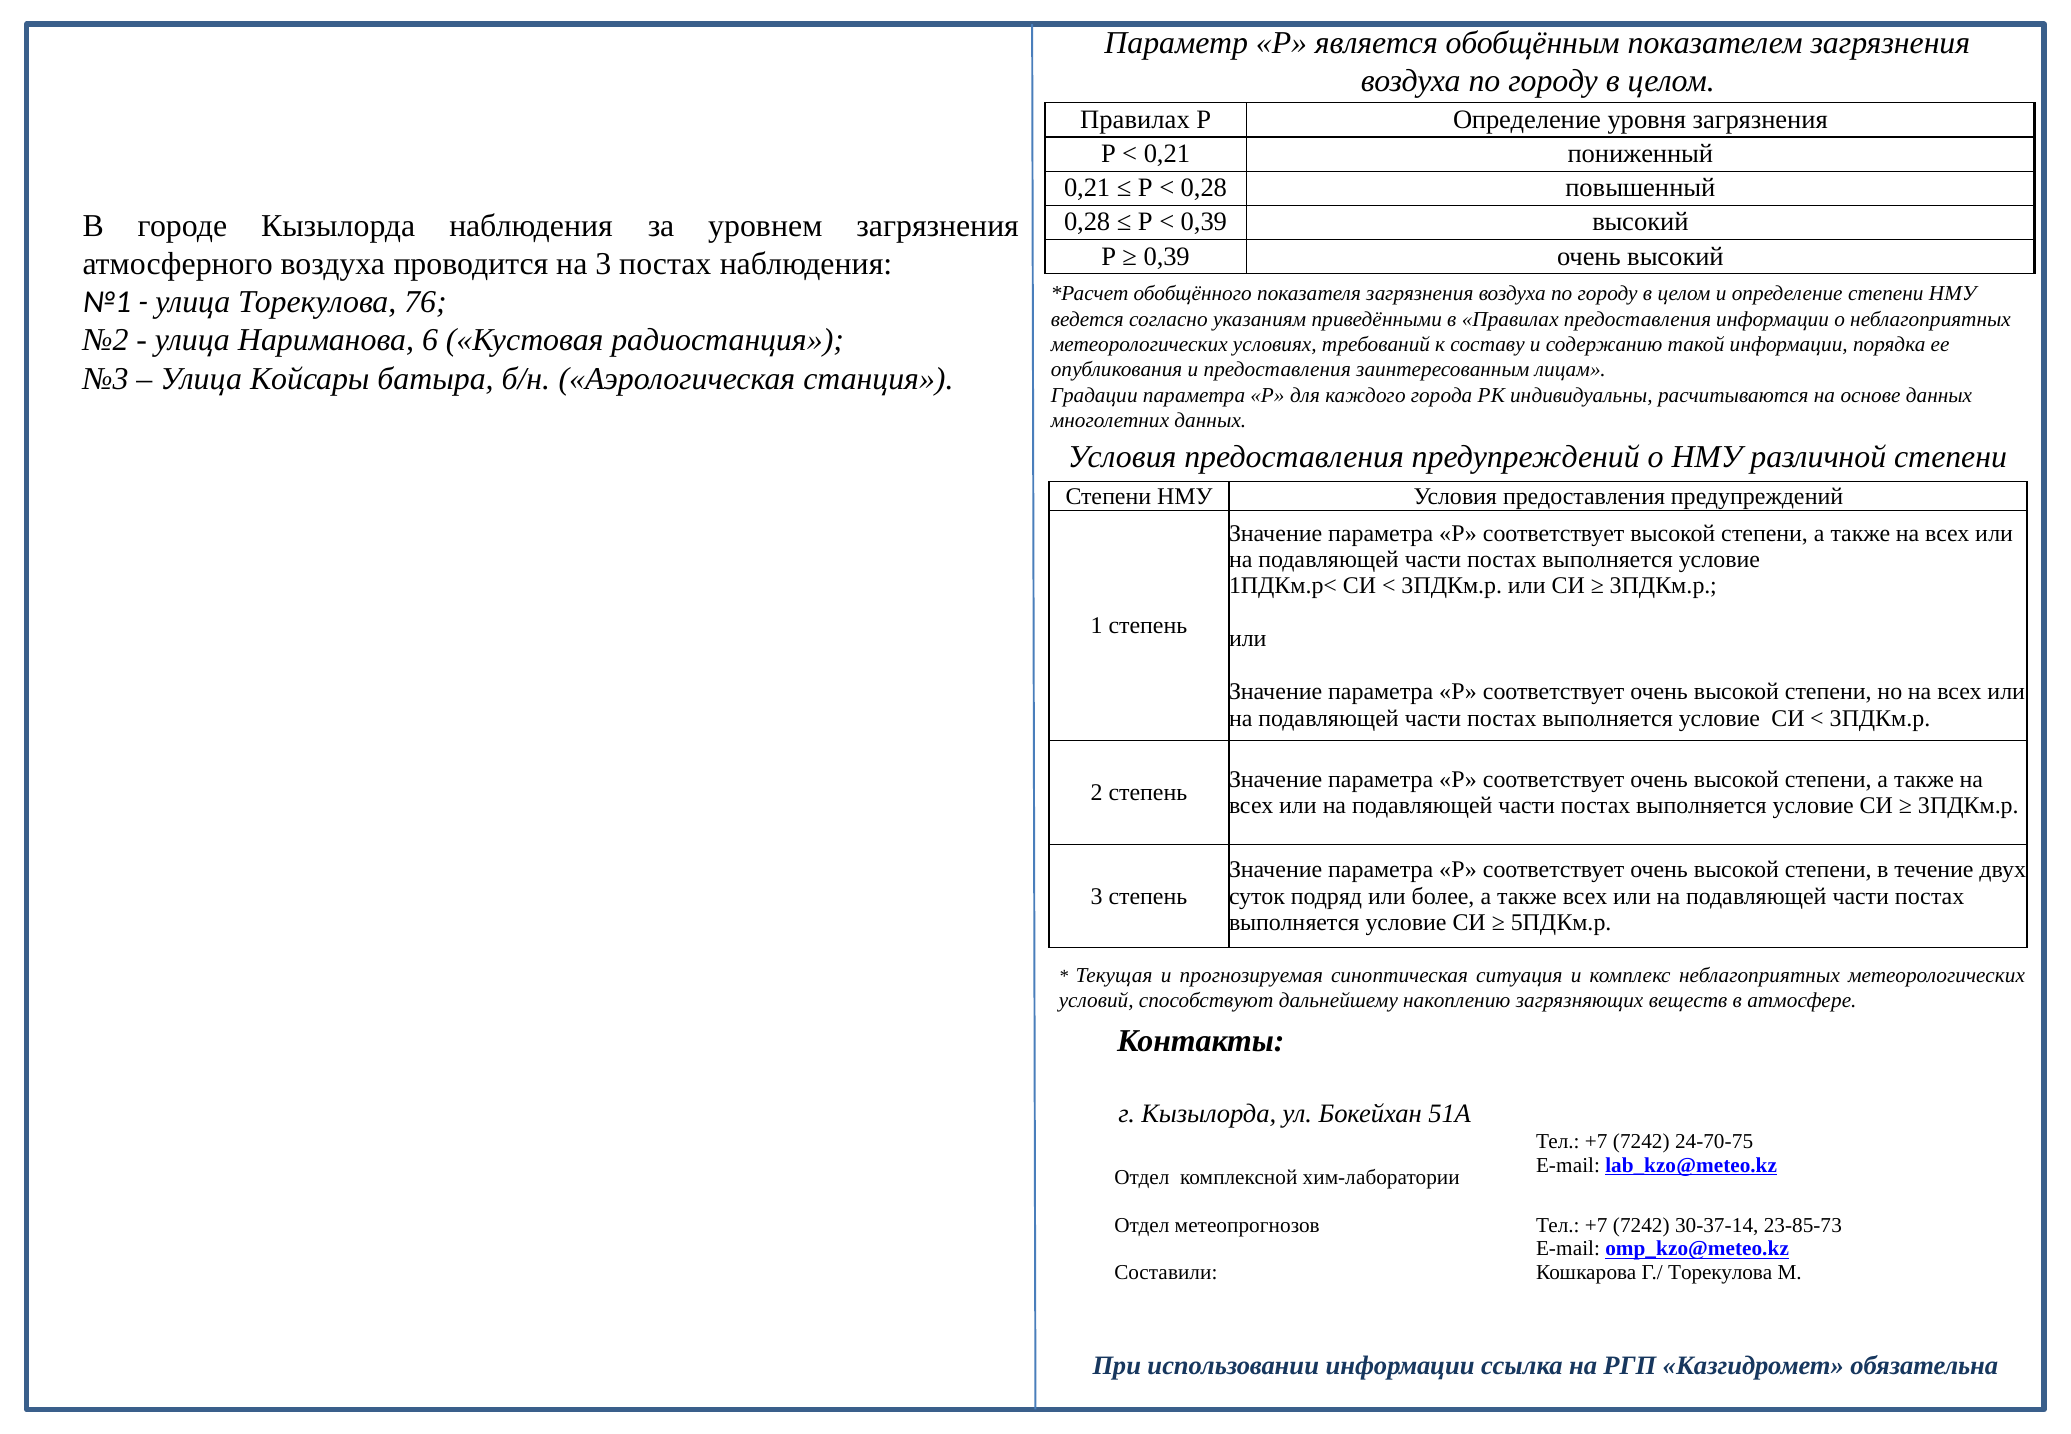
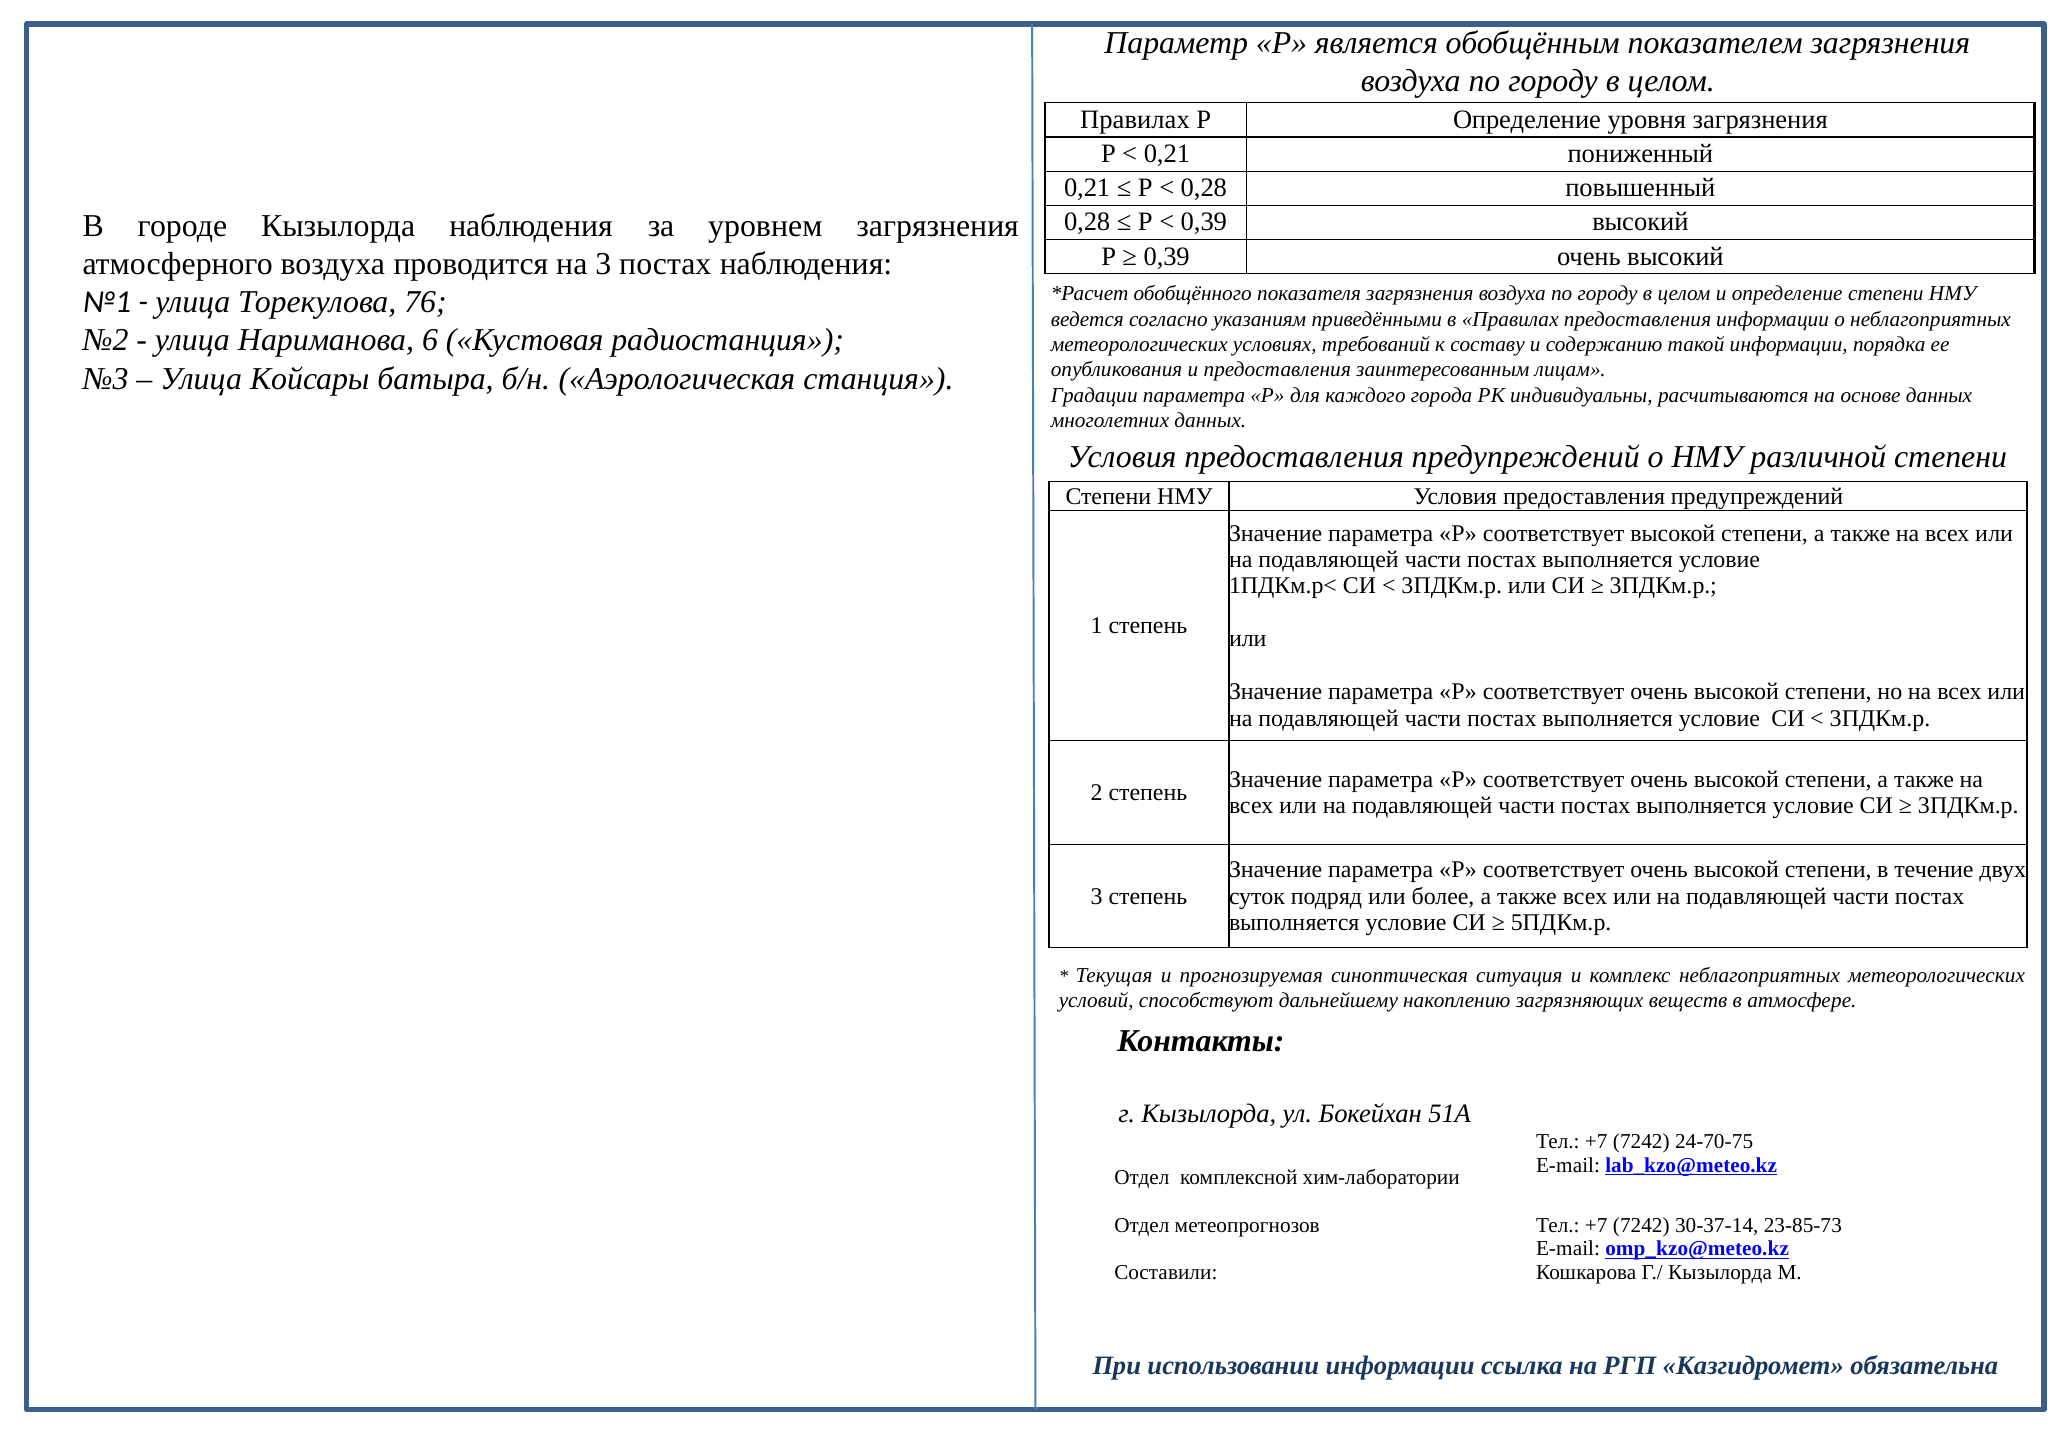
Г./ Торекулова: Торекулова -> Кызылорда (1720, 1272)
